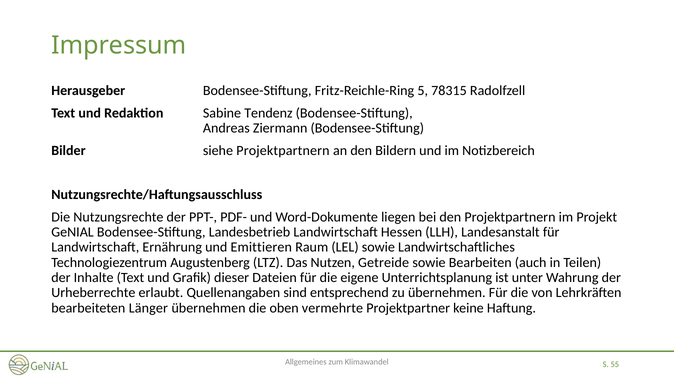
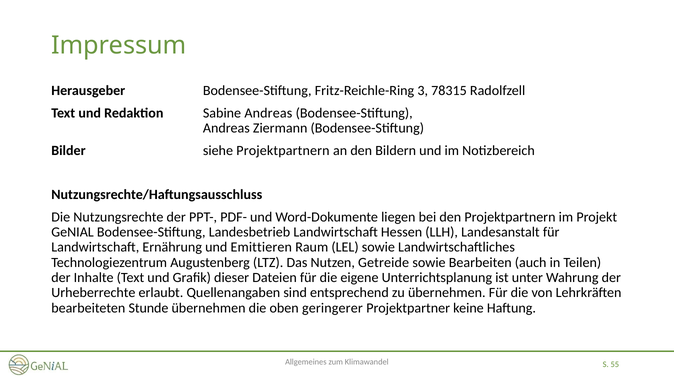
5: 5 -> 3 (423, 91)
Sabine Tendenz: Tendenz -> Andreas (268, 113)
Länger: Länger -> Stunde (148, 308)
vermehrte: vermehrte -> geringerer (332, 308)
